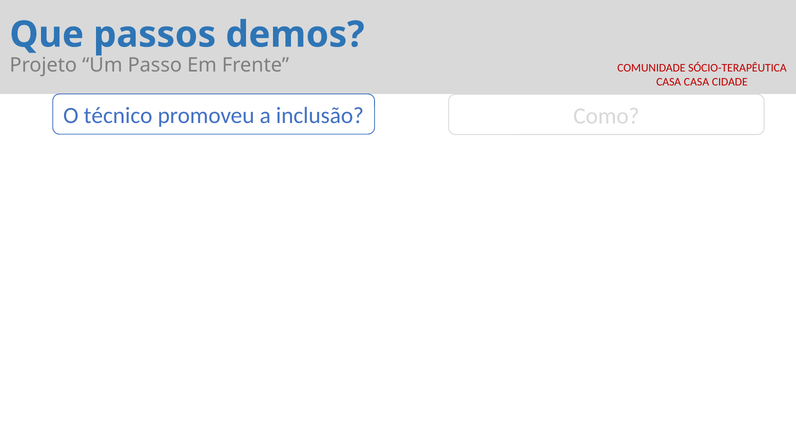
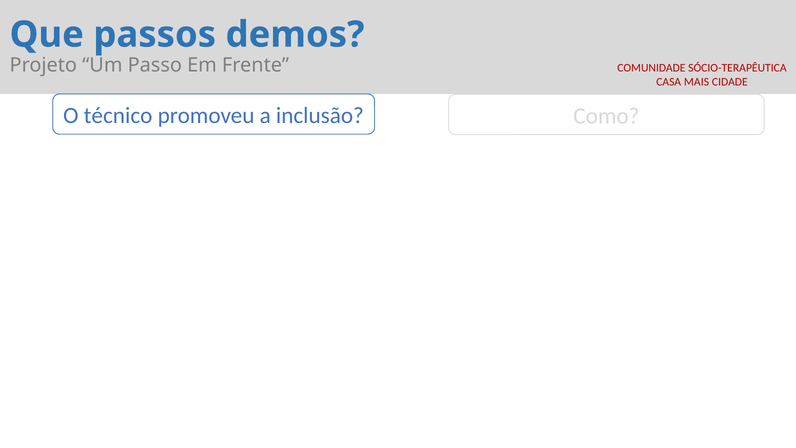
CASA CASA: CASA -> MAIS (697, 82)
